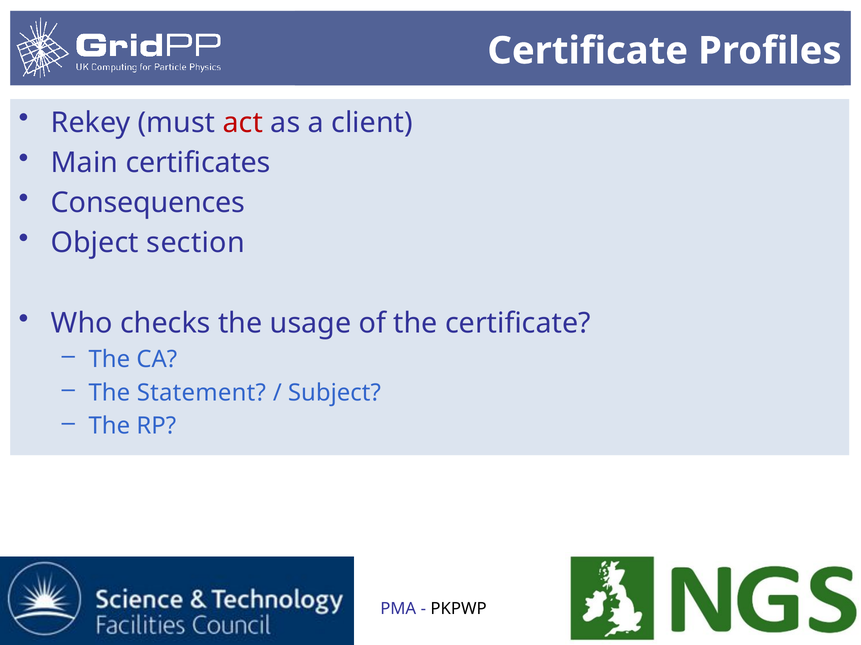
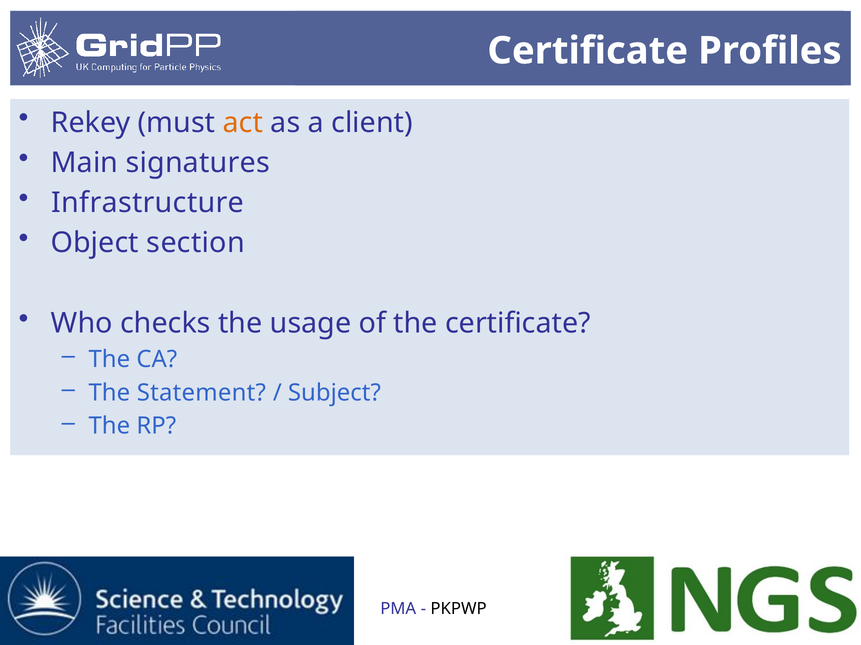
act colour: red -> orange (243, 123)
certificates: certificates -> signatures (198, 163)
Consequences: Consequences -> Infrastructure (148, 203)
